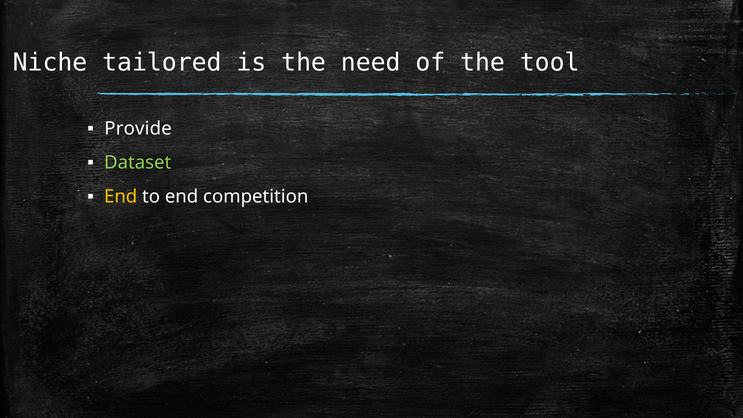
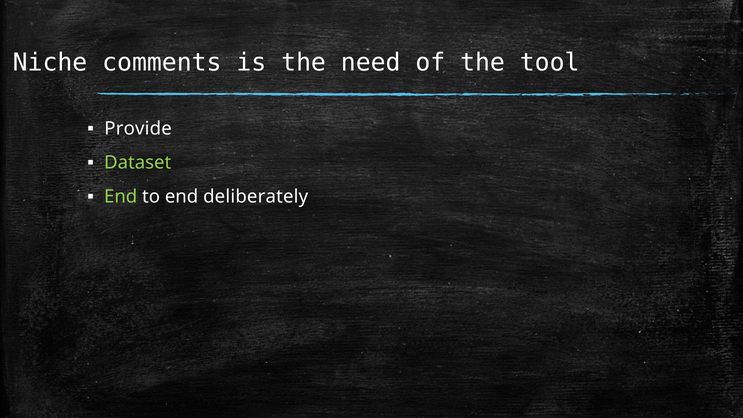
tailored: tailored -> comments (162, 63)
End colour: yellow -> light green (121, 197)
competition: competition -> deliberately (256, 197)
